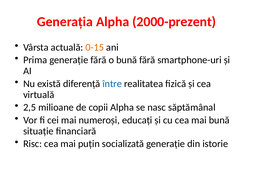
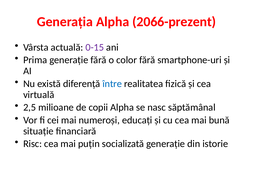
2000-prezent: 2000-prezent -> 2066-prezent (174, 22)
0-15 colour: orange -> purple (95, 47)
o bună: bună -> color (127, 60)
